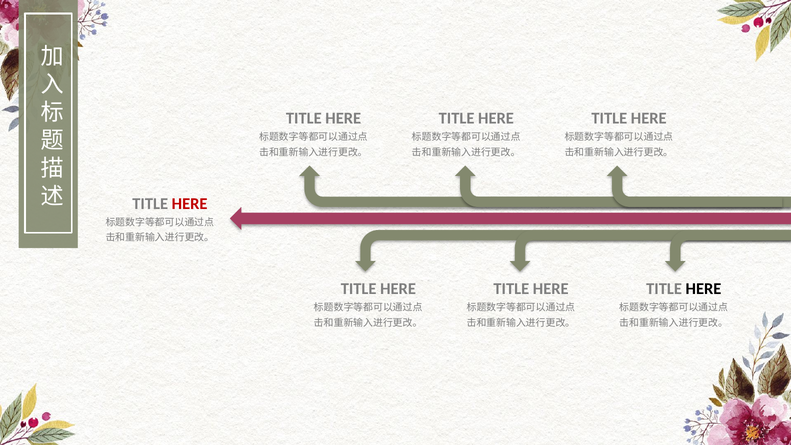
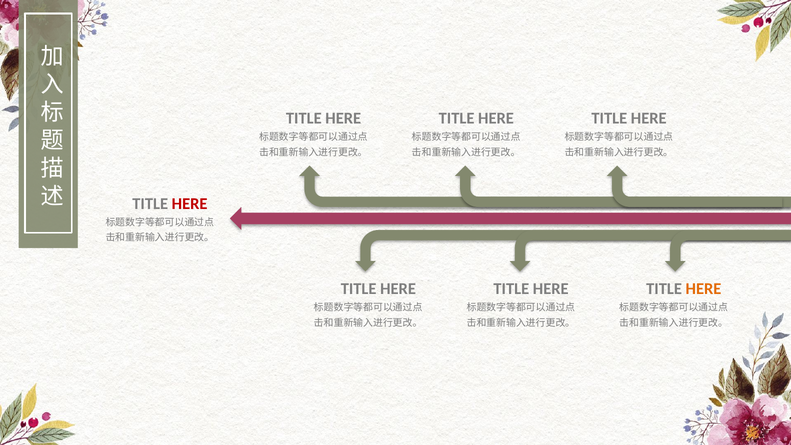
HERE colour: black -> orange (703, 289)
